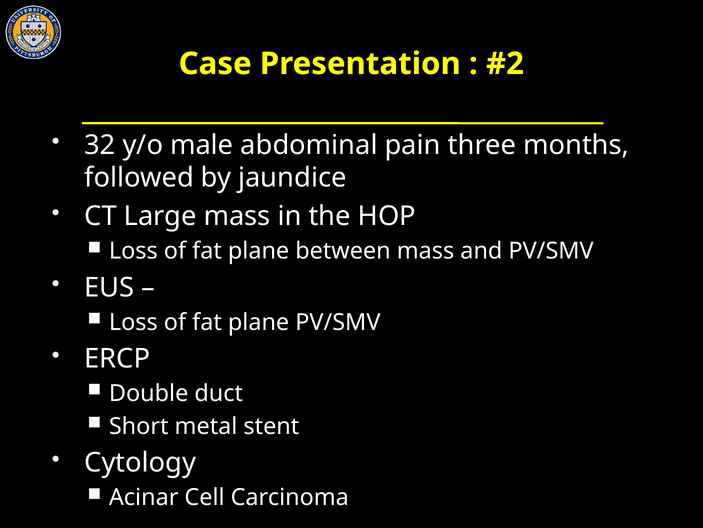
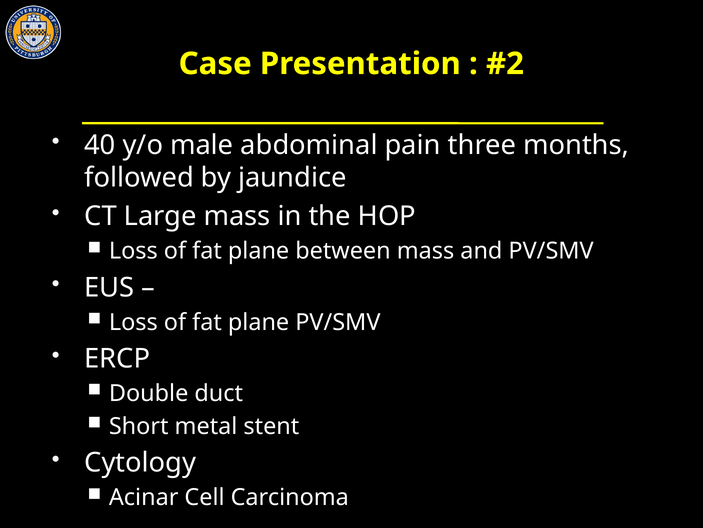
32: 32 -> 40 (100, 145)
